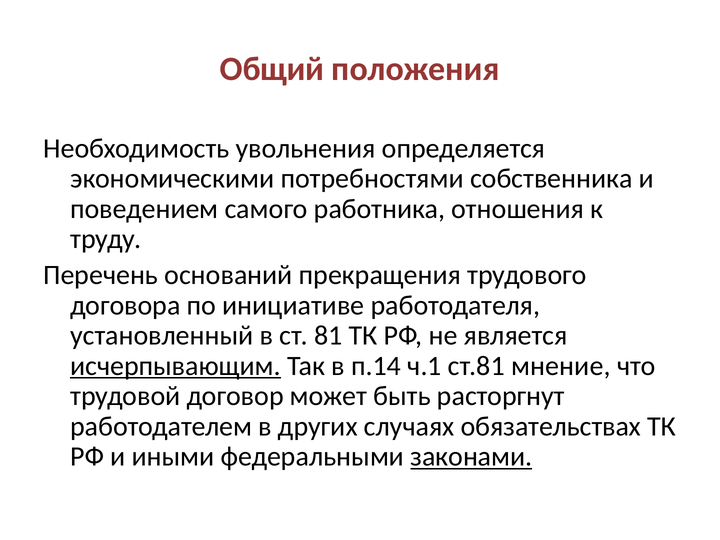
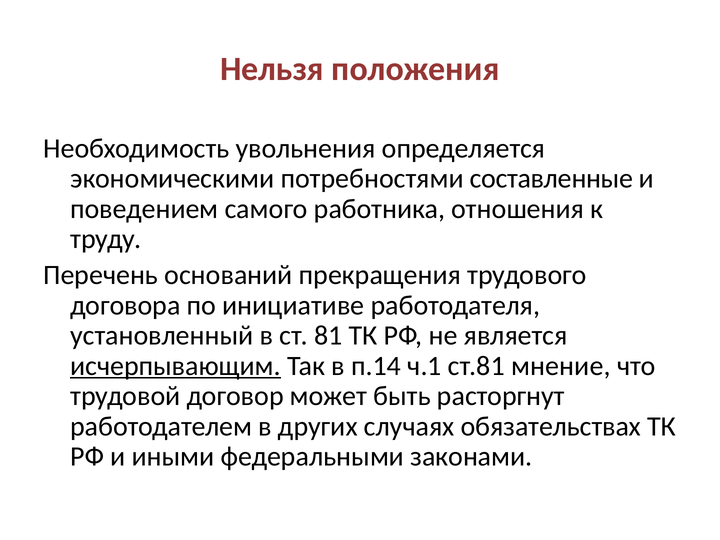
Общий: Общий -> Нельзя (272, 69)
собственника: собственника -> составленные (551, 179)
законами underline: present -> none (471, 457)
